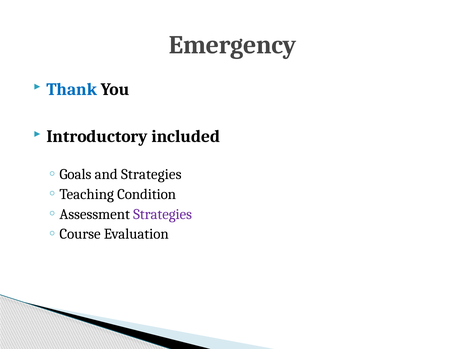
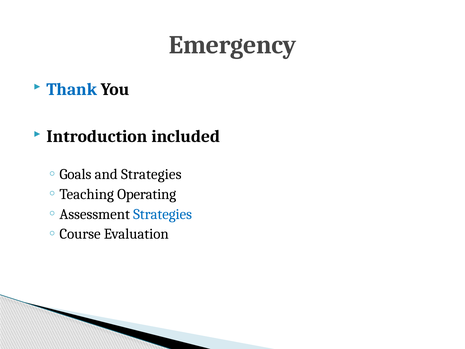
Introductory: Introductory -> Introduction (97, 136)
Condition: Condition -> Operating (147, 194)
Strategies colour: purple -> blue (163, 214)
